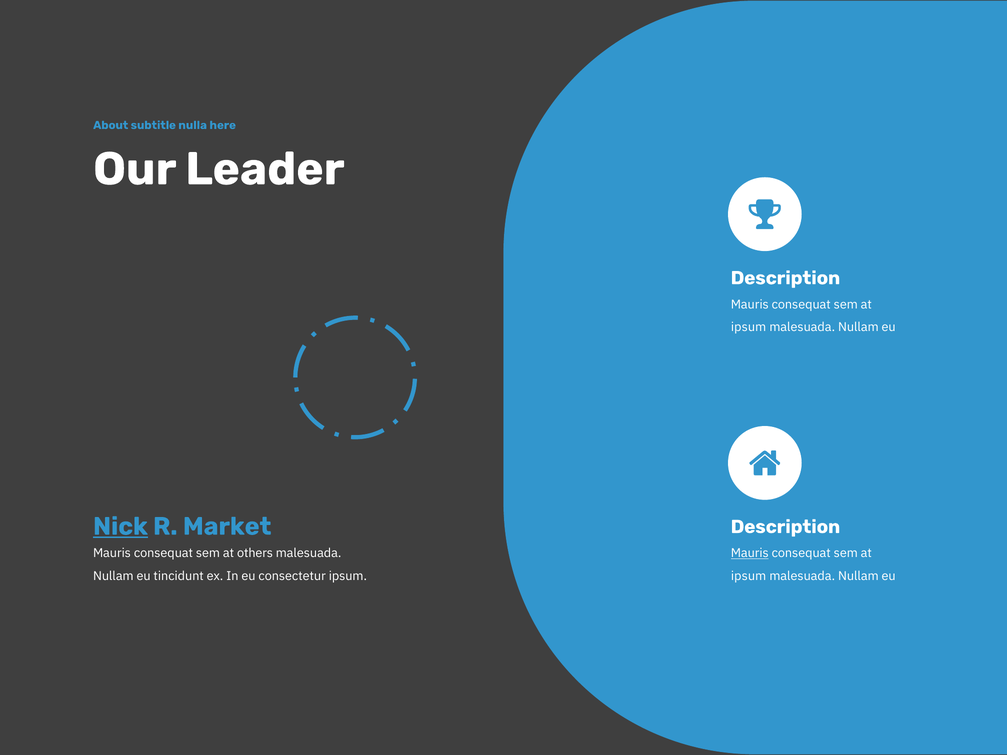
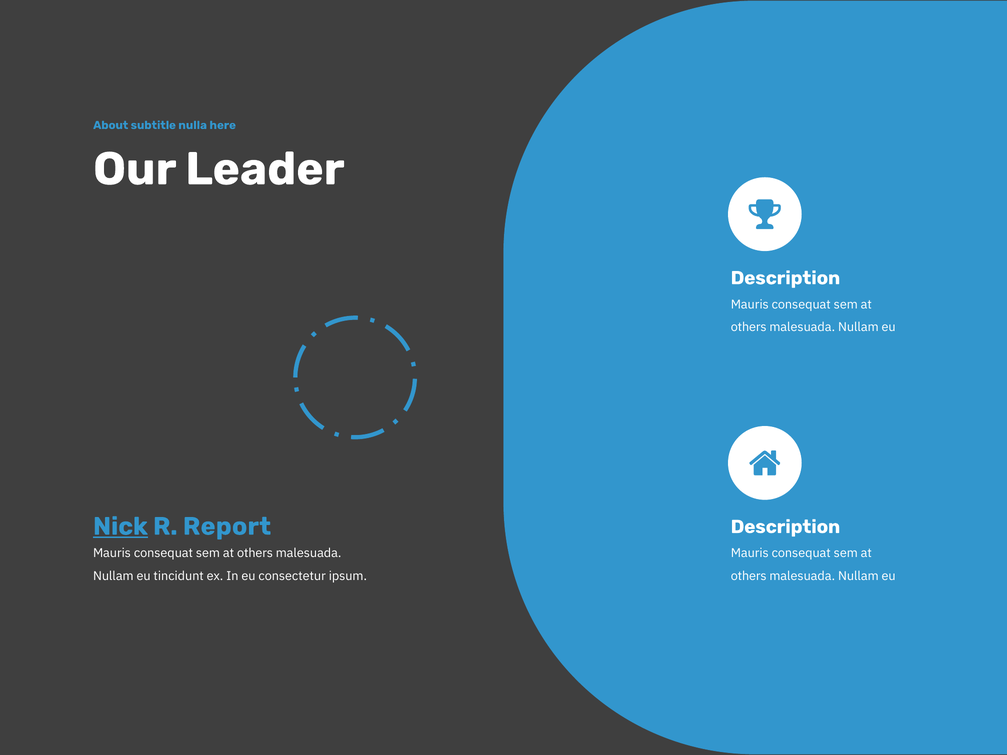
ipsum: ipsum -> others (749, 327)
Market: Market -> Report (227, 527)
Mauris underline: present -> none (750, 553)
ipsum: ipsum -> others (749, 576)
